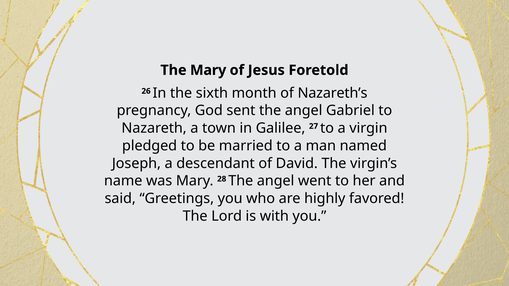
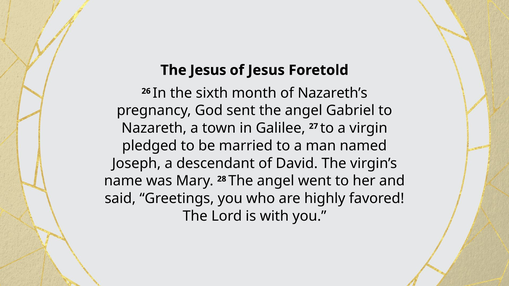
The Mary: Mary -> Jesus (208, 70)
